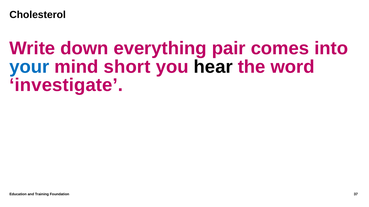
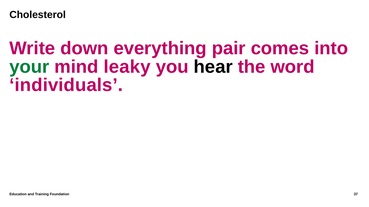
your colour: blue -> green (29, 67)
short: short -> leaky (127, 67)
investigate: investigate -> individuals (66, 85)
